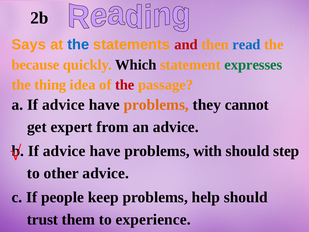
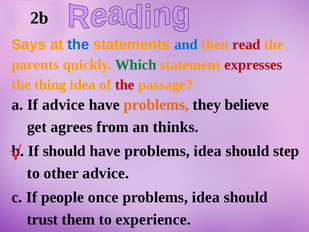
and colour: red -> blue (186, 45)
read colour: blue -> red (247, 45)
because: because -> parents (35, 65)
Which colour: black -> green (136, 65)
expresses colour: green -> red (253, 65)
cannot: cannot -> believe (247, 105)
expert: expert -> agrees (72, 127)
an advice: advice -> thinks (176, 127)
advice: advice -> should (64, 151)
have problems with: with -> idea (208, 151)
keep: keep -> once (103, 197)
help: help -> idea (206, 197)
